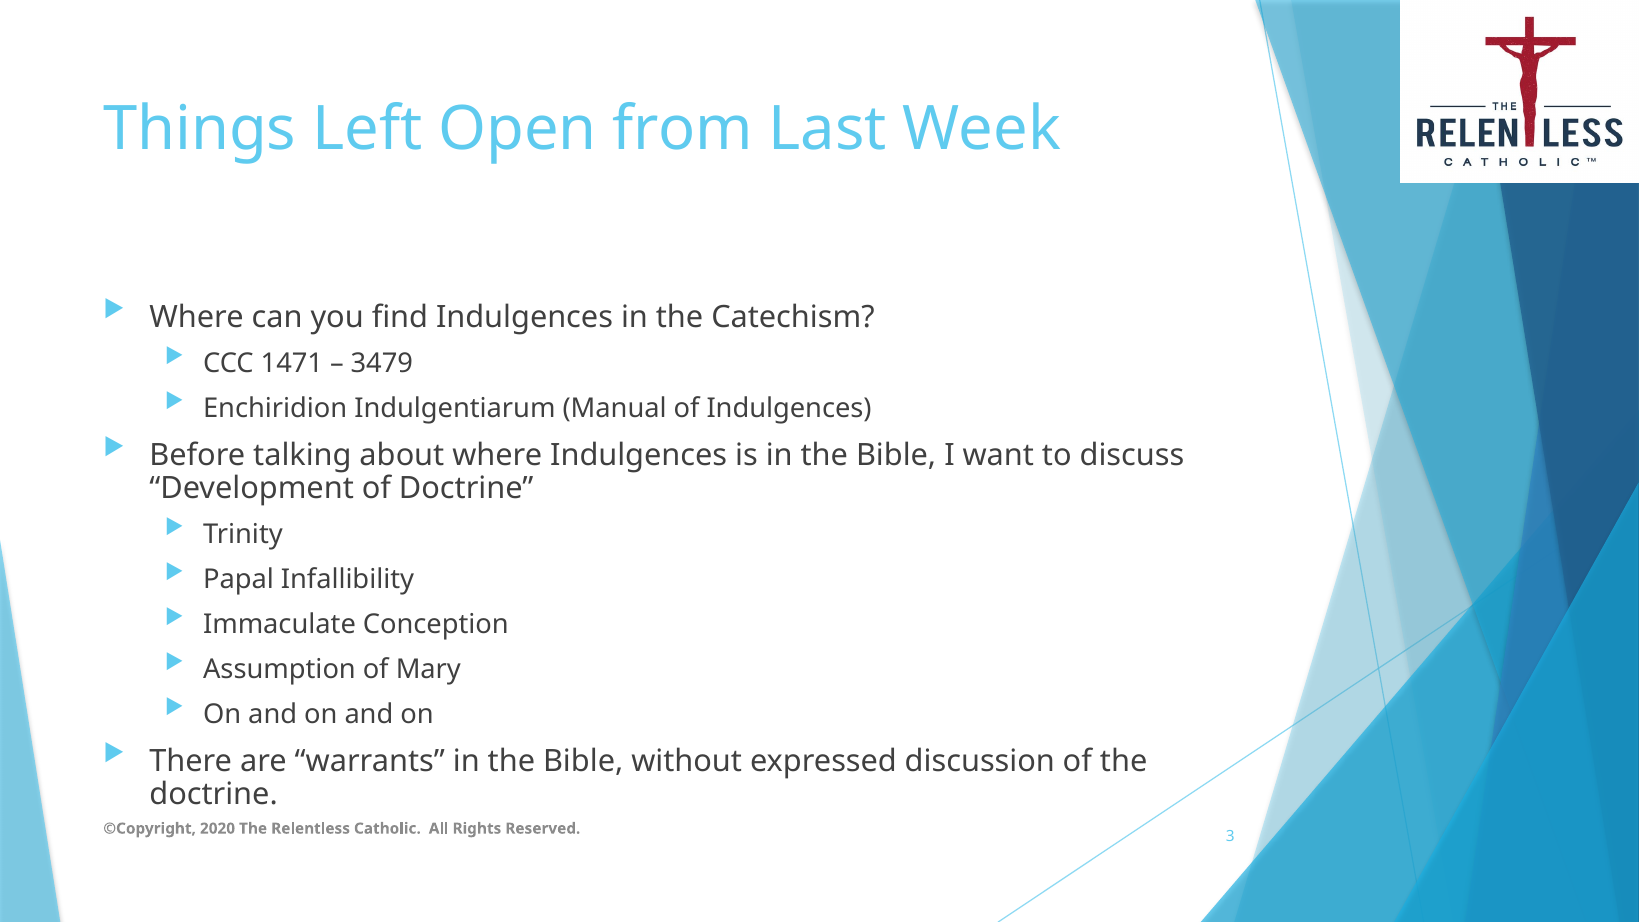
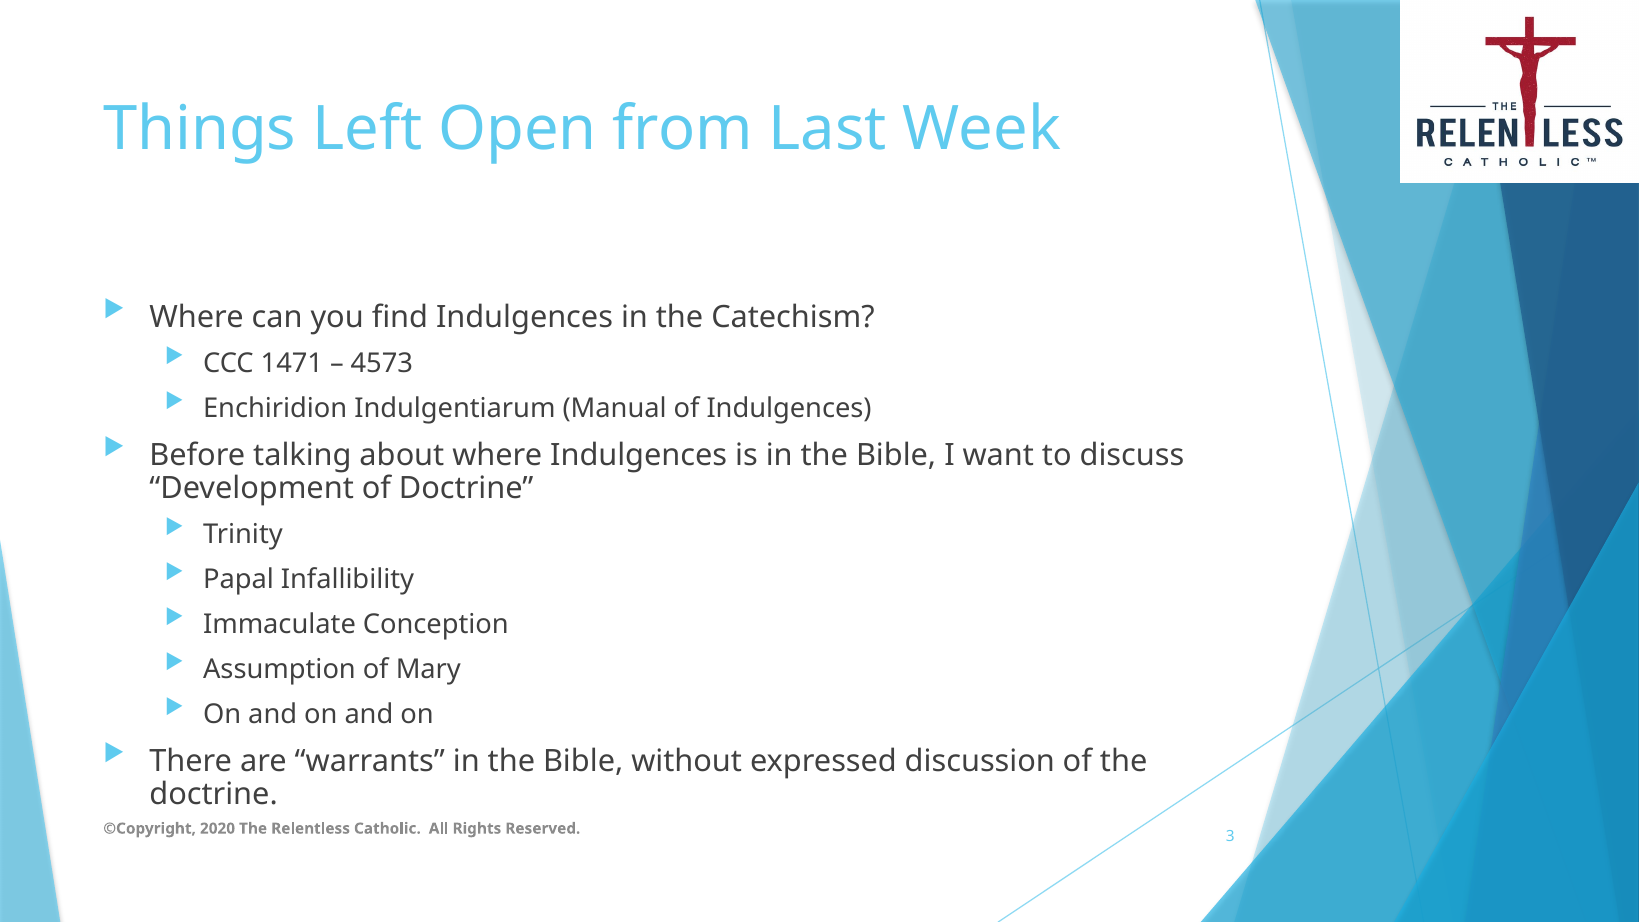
3479: 3479 -> 4573 (382, 363)
